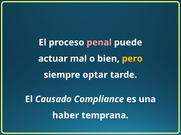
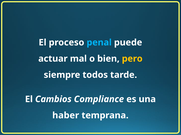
penal colour: pink -> light blue (99, 43)
optar: optar -> todos (95, 75)
Causado: Causado -> Cambios (53, 100)
